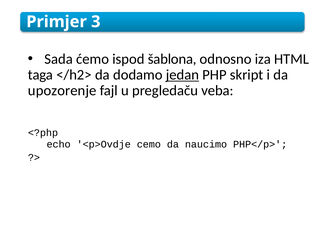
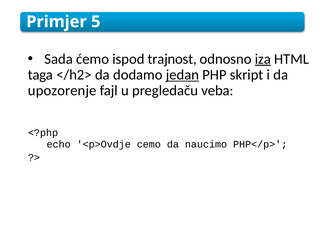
3: 3 -> 5 (96, 22)
šablona: šablona -> trajnost (172, 59)
iza underline: none -> present (263, 59)
